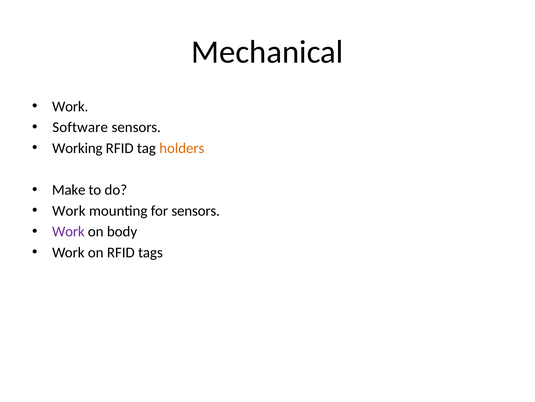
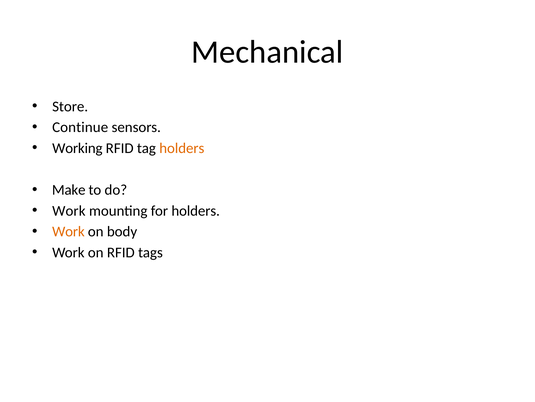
Work: Work -> Store (70, 106)
Software: Software -> Continue (80, 127)
for sensors: sensors -> holders (196, 210)
Work colour: purple -> orange (68, 231)
